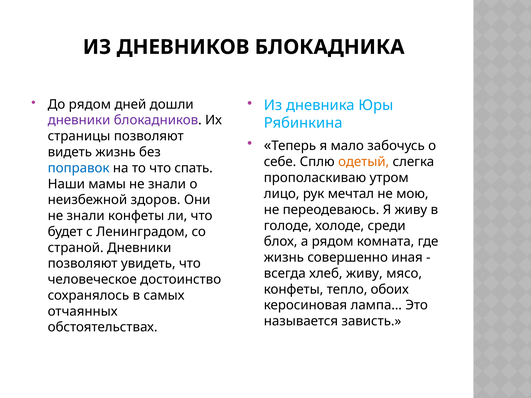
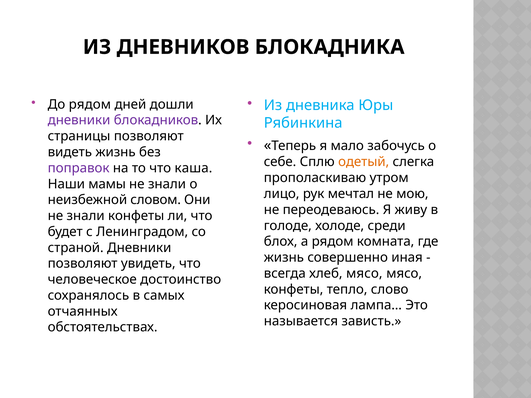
поправок colour: blue -> purple (79, 168)
спать: спать -> каша (193, 168)
здоров: здоров -> словом (156, 200)
хлеб живу: живу -> мясо (364, 274)
обоих: обоих -> слово (390, 289)
